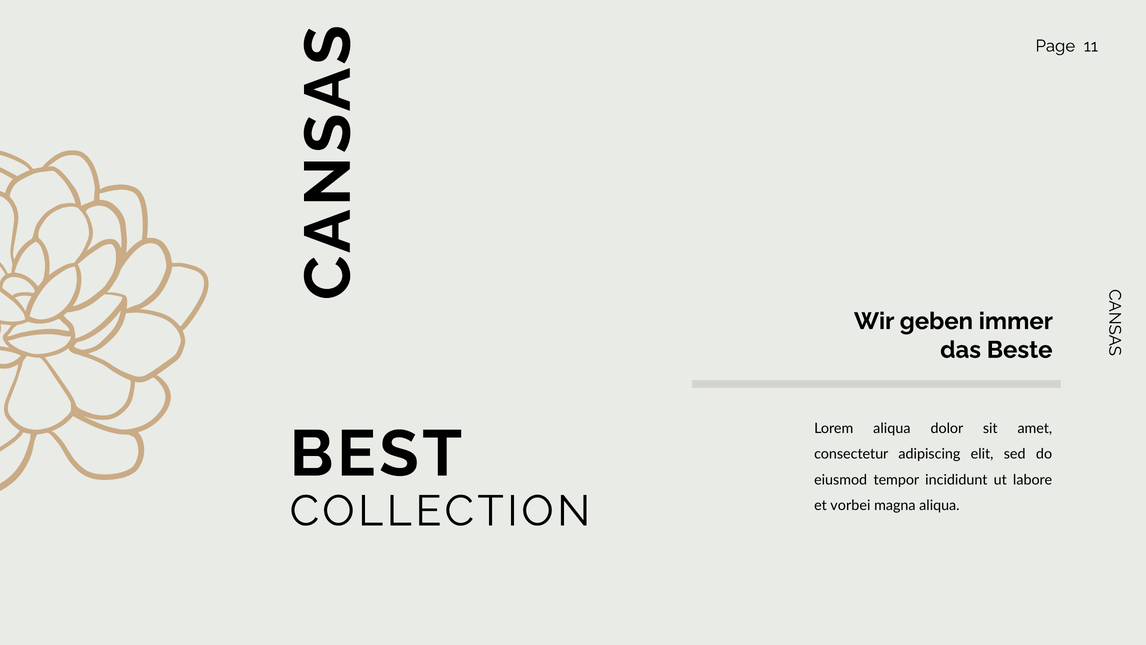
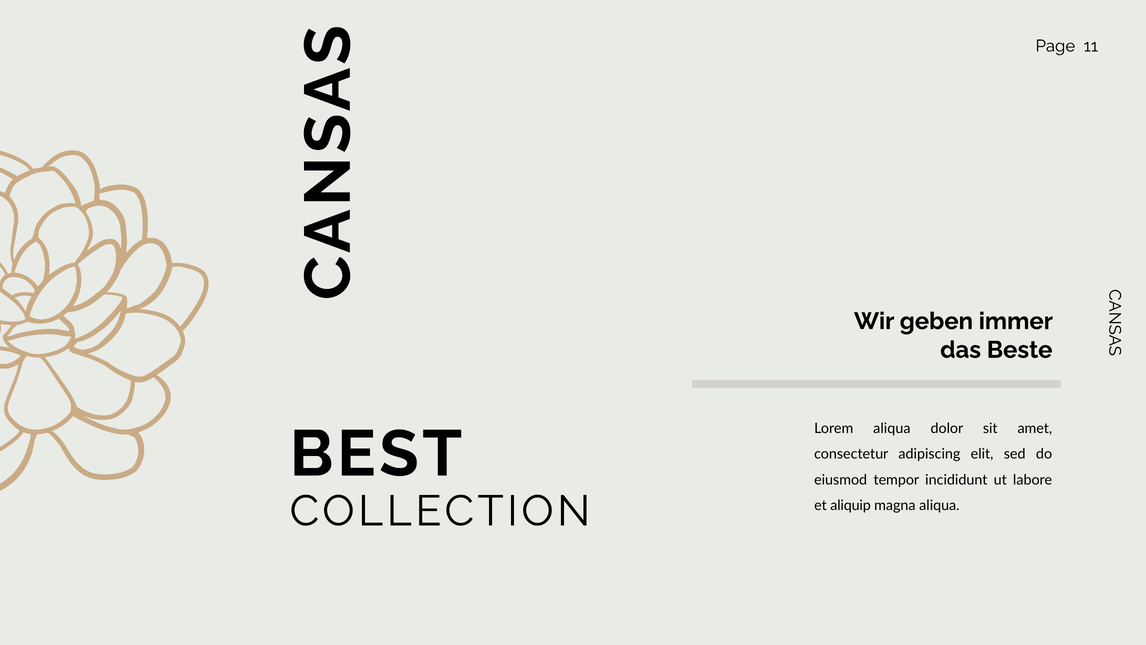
vorbei: vorbei -> aliquip (851, 505)
